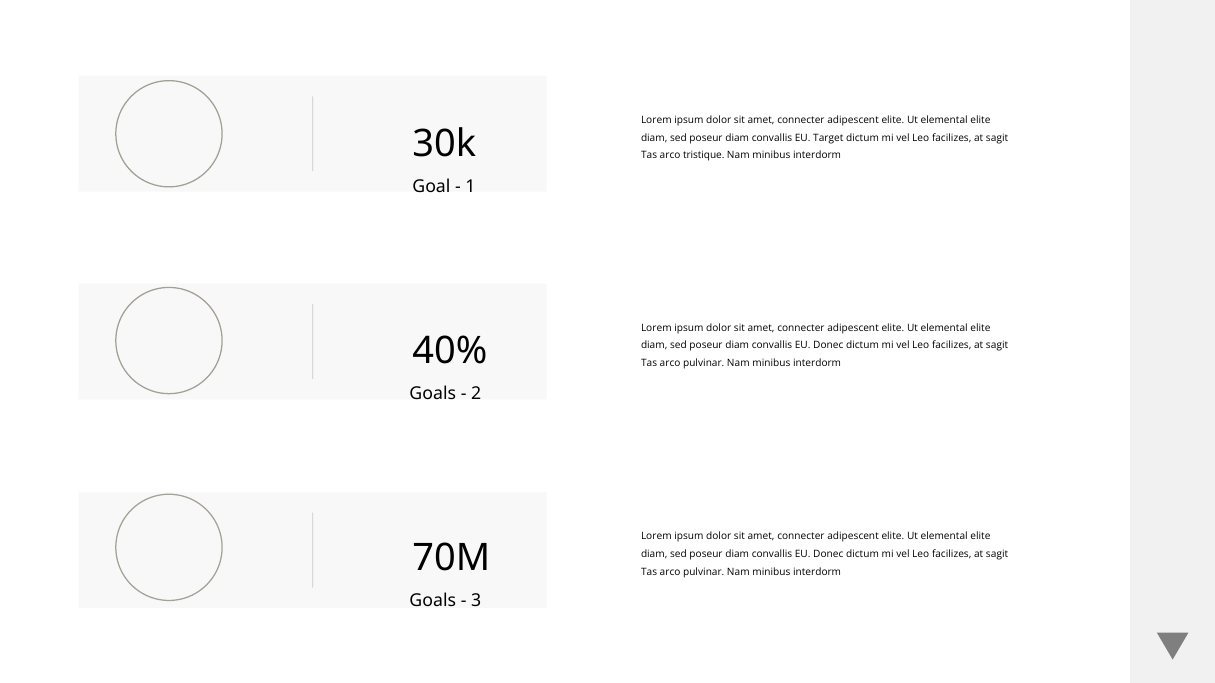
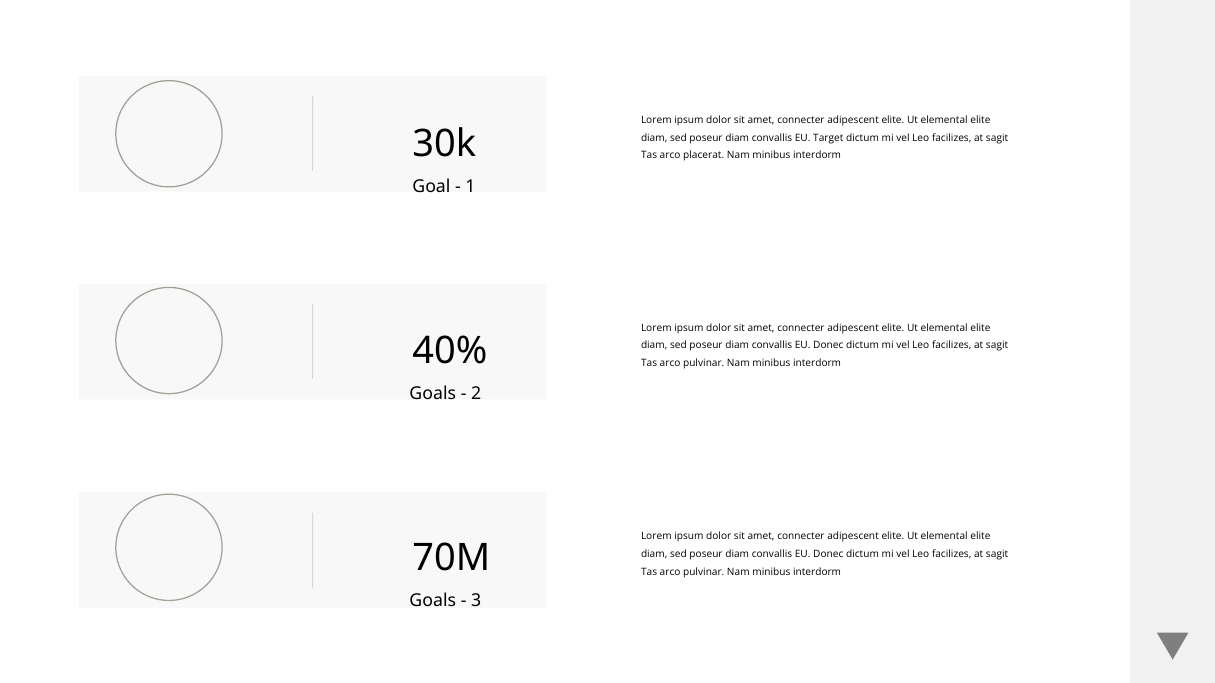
tristique: tristique -> placerat (704, 156)
